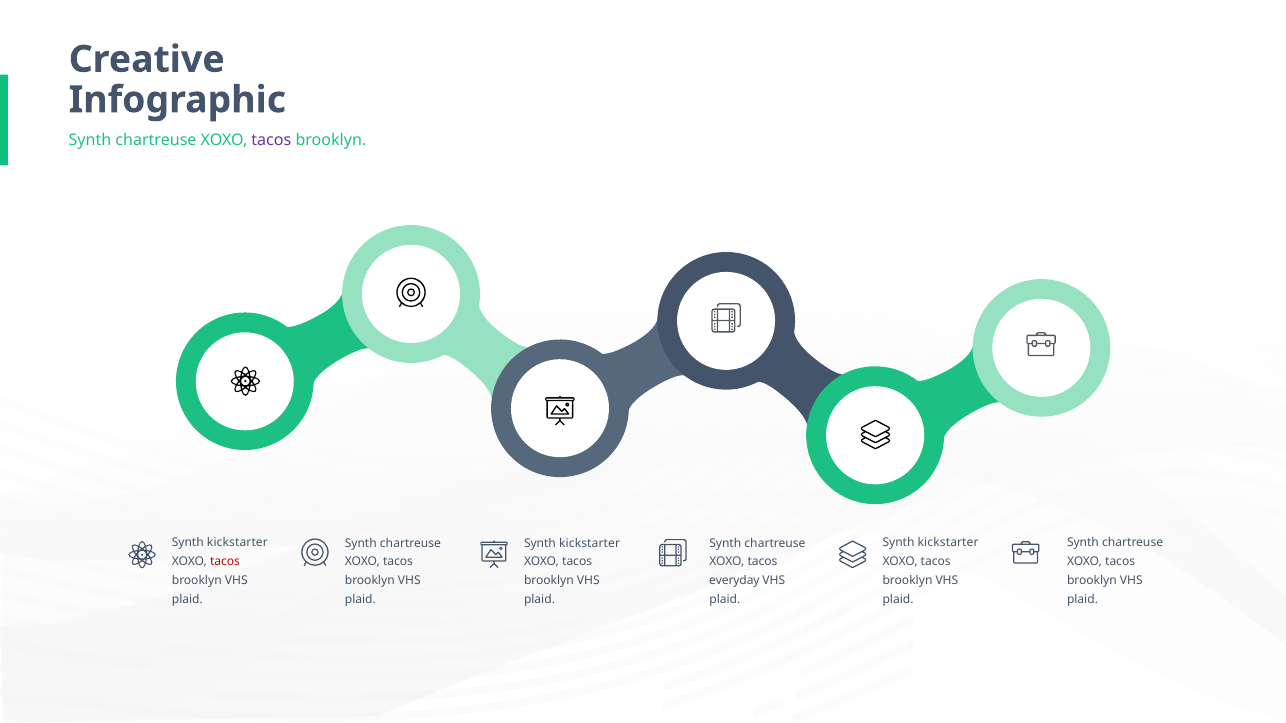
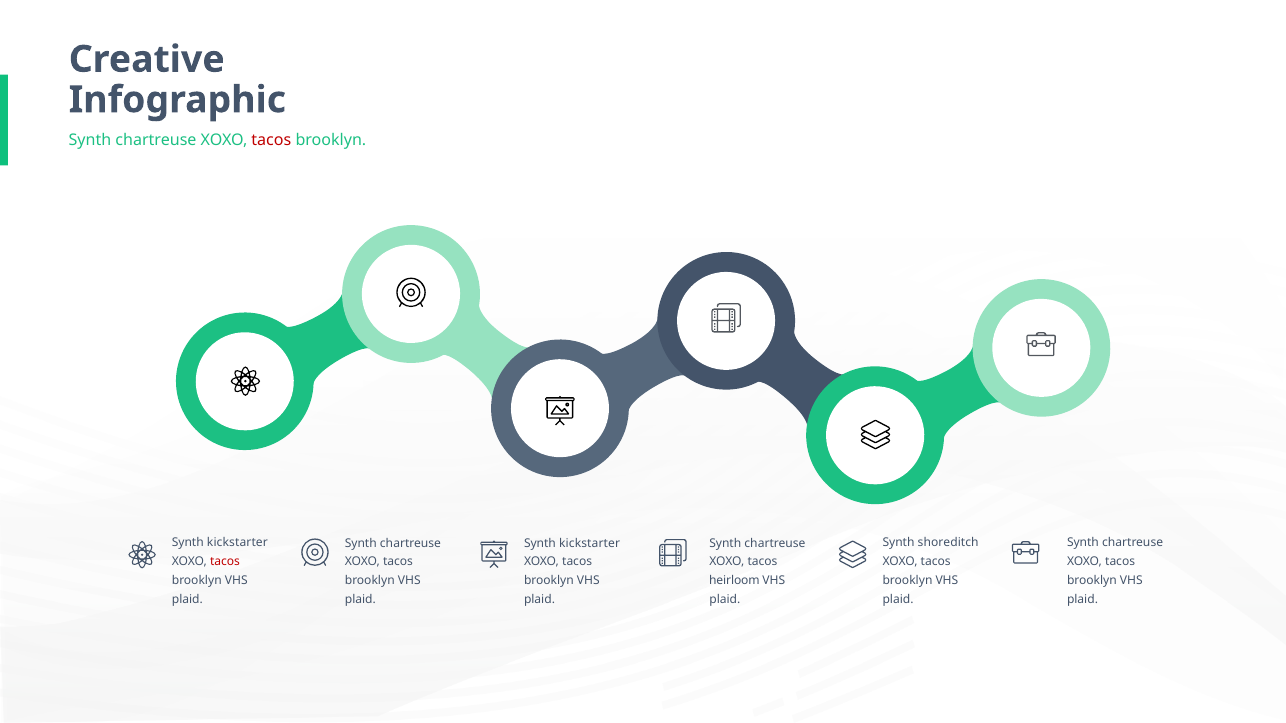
tacos colour: purple -> red (271, 141)
kickstarter: kickstarter -> shoreditch (948, 543)
everyday: everyday -> heirloom (734, 581)
